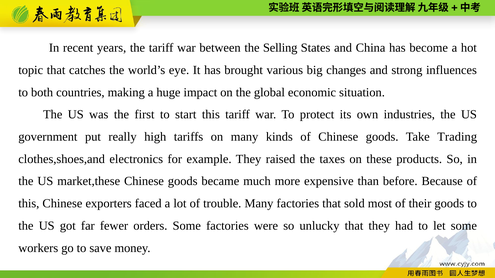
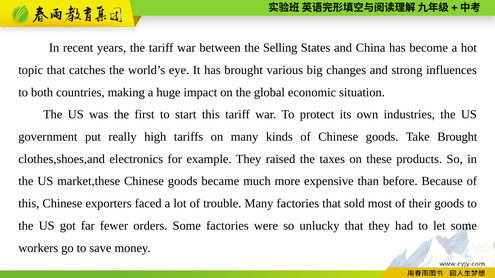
Take Trading: Trading -> Brought (457, 137)
